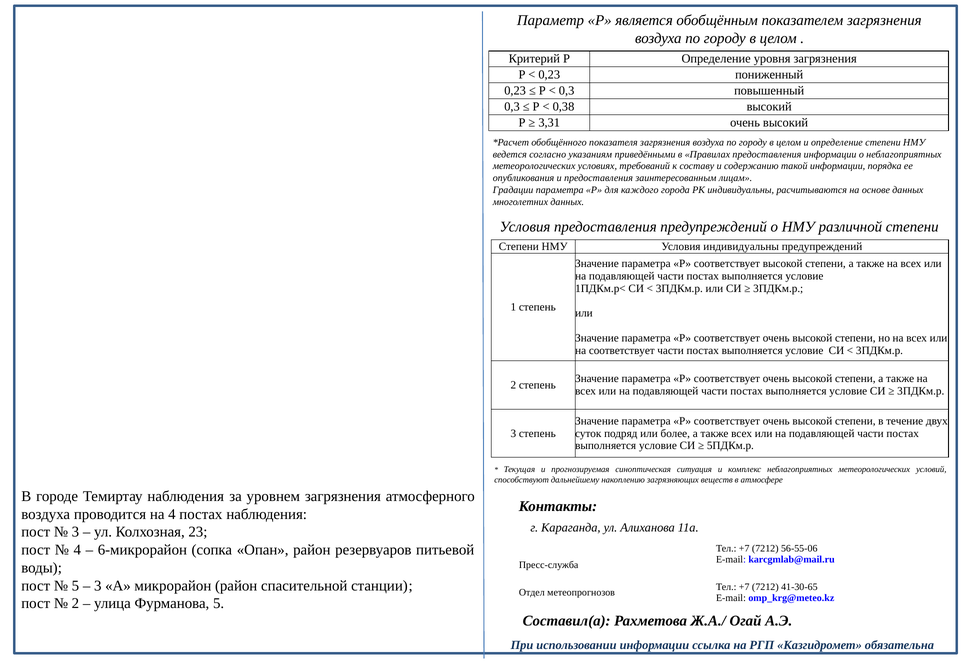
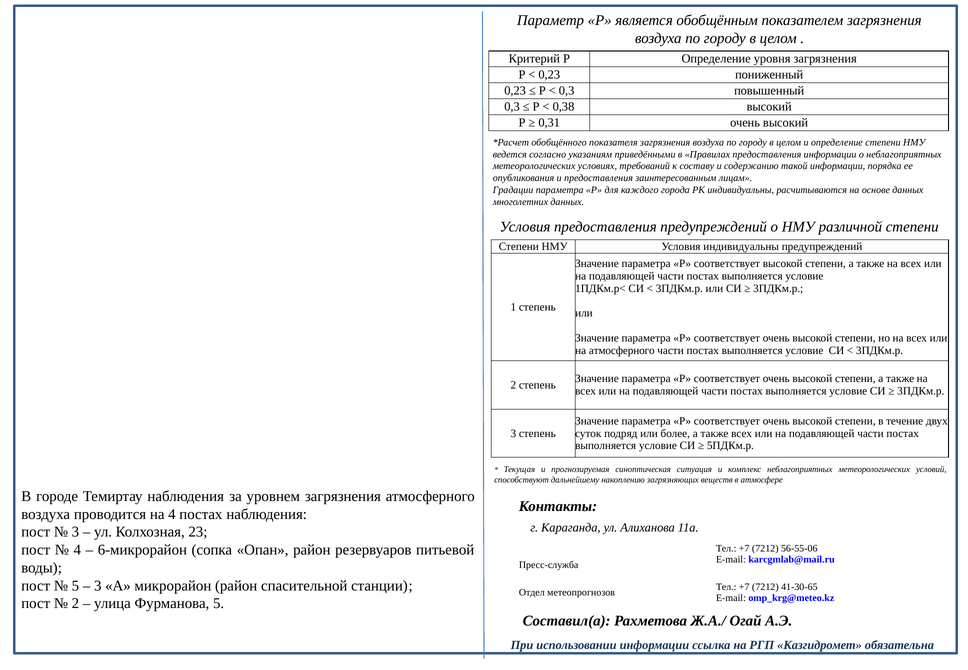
3,31: 3,31 -> 0,31 (549, 123)
на соответствует: соответствует -> атмосферного (622, 350)
